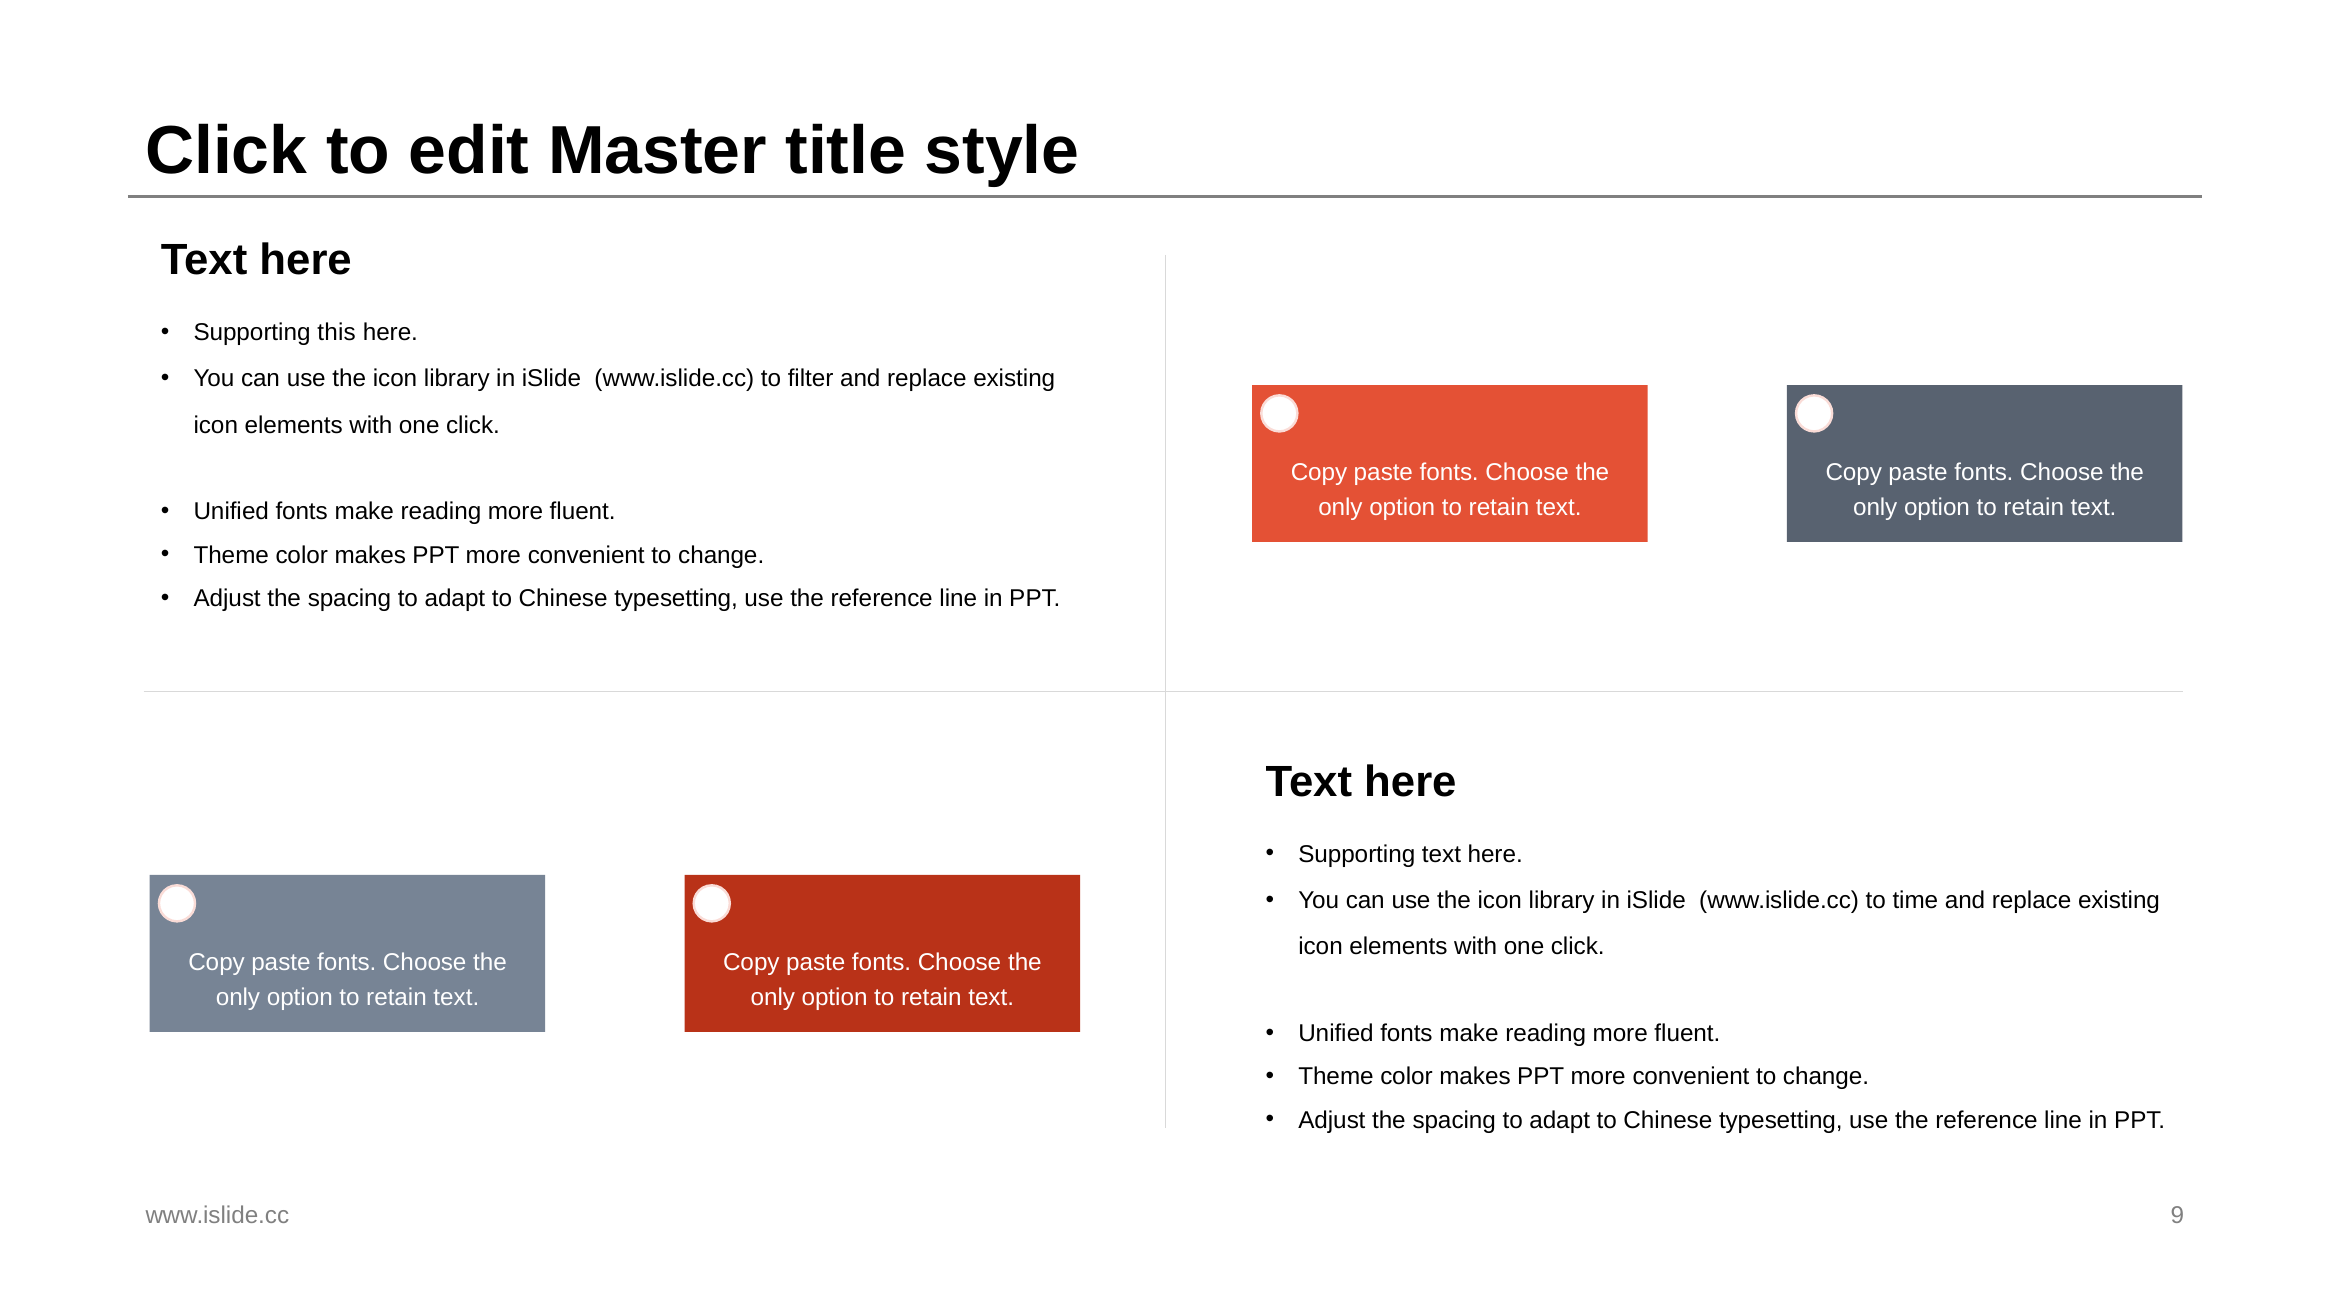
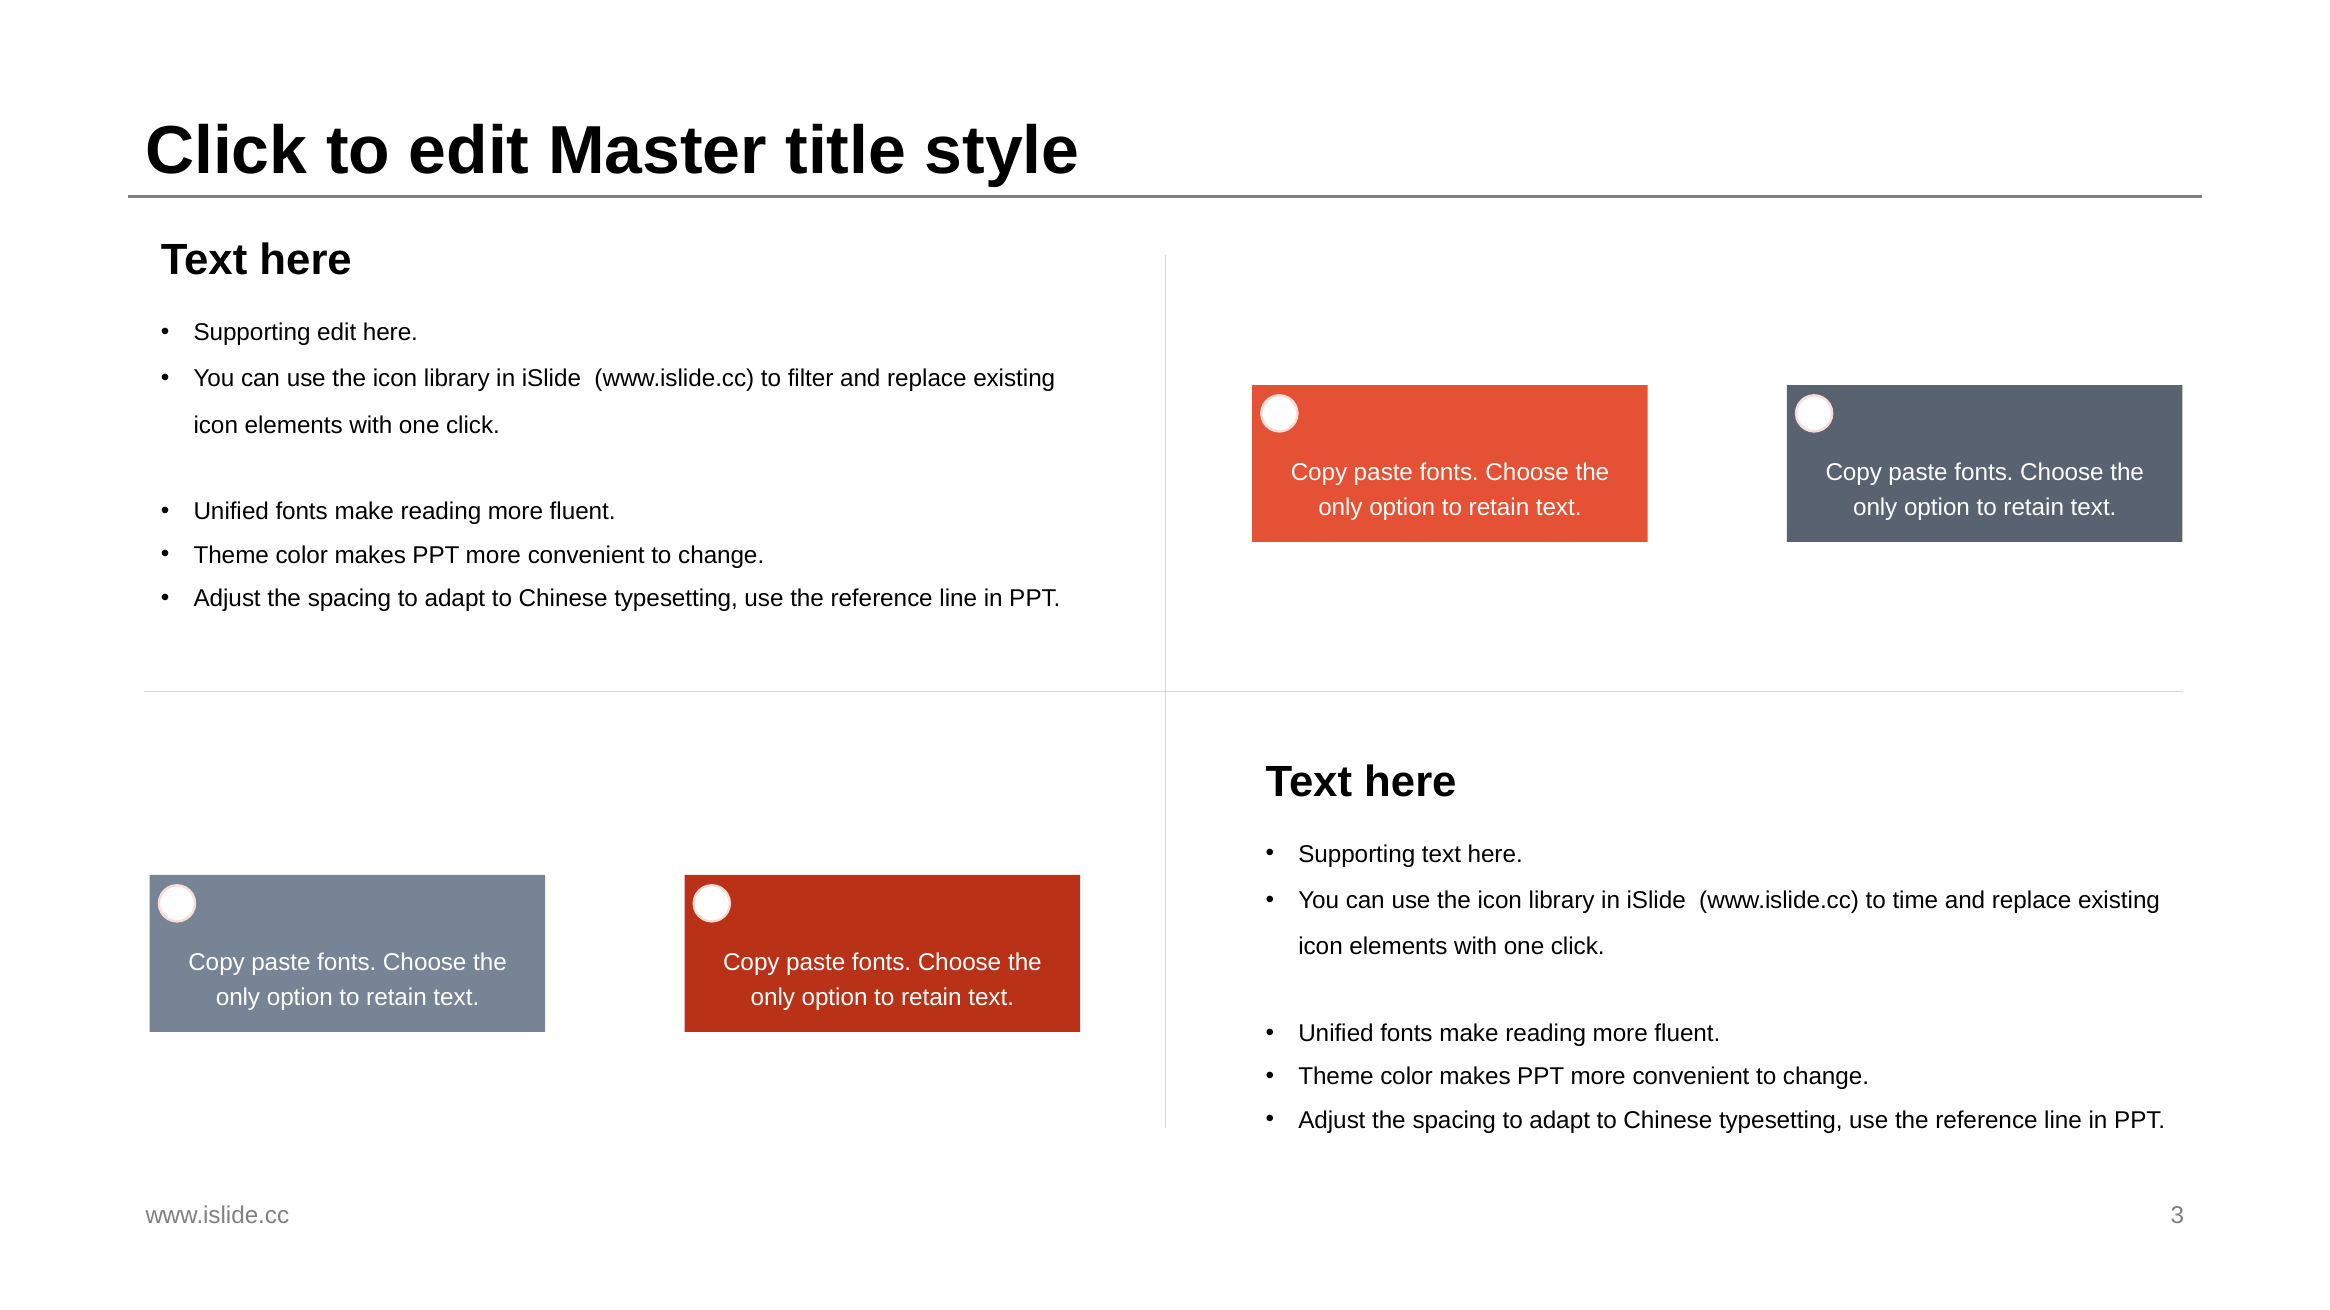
Supporting this: this -> edit (337, 333)
9: 9 -> 3 (2177, 1216)
